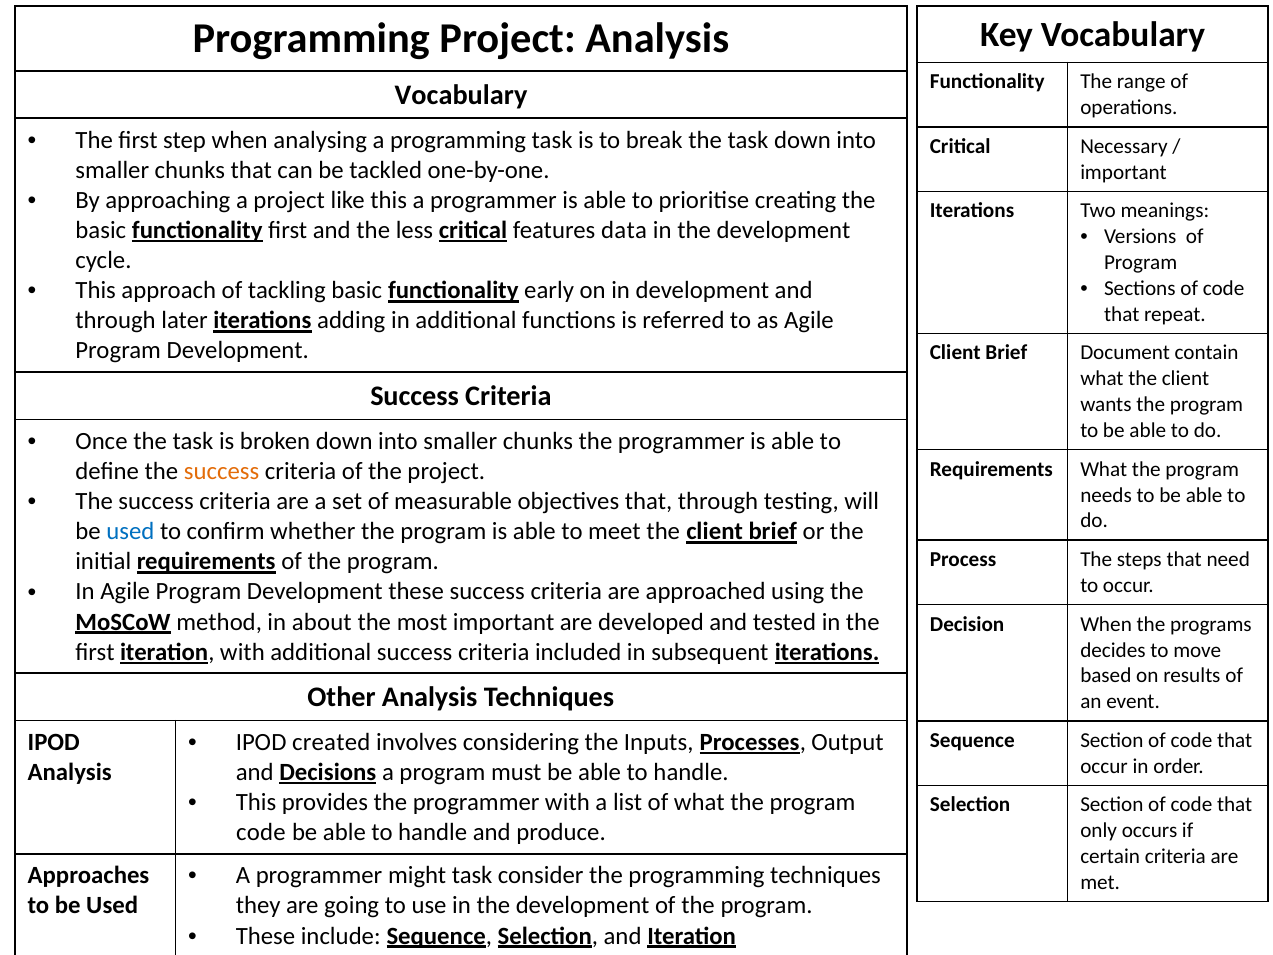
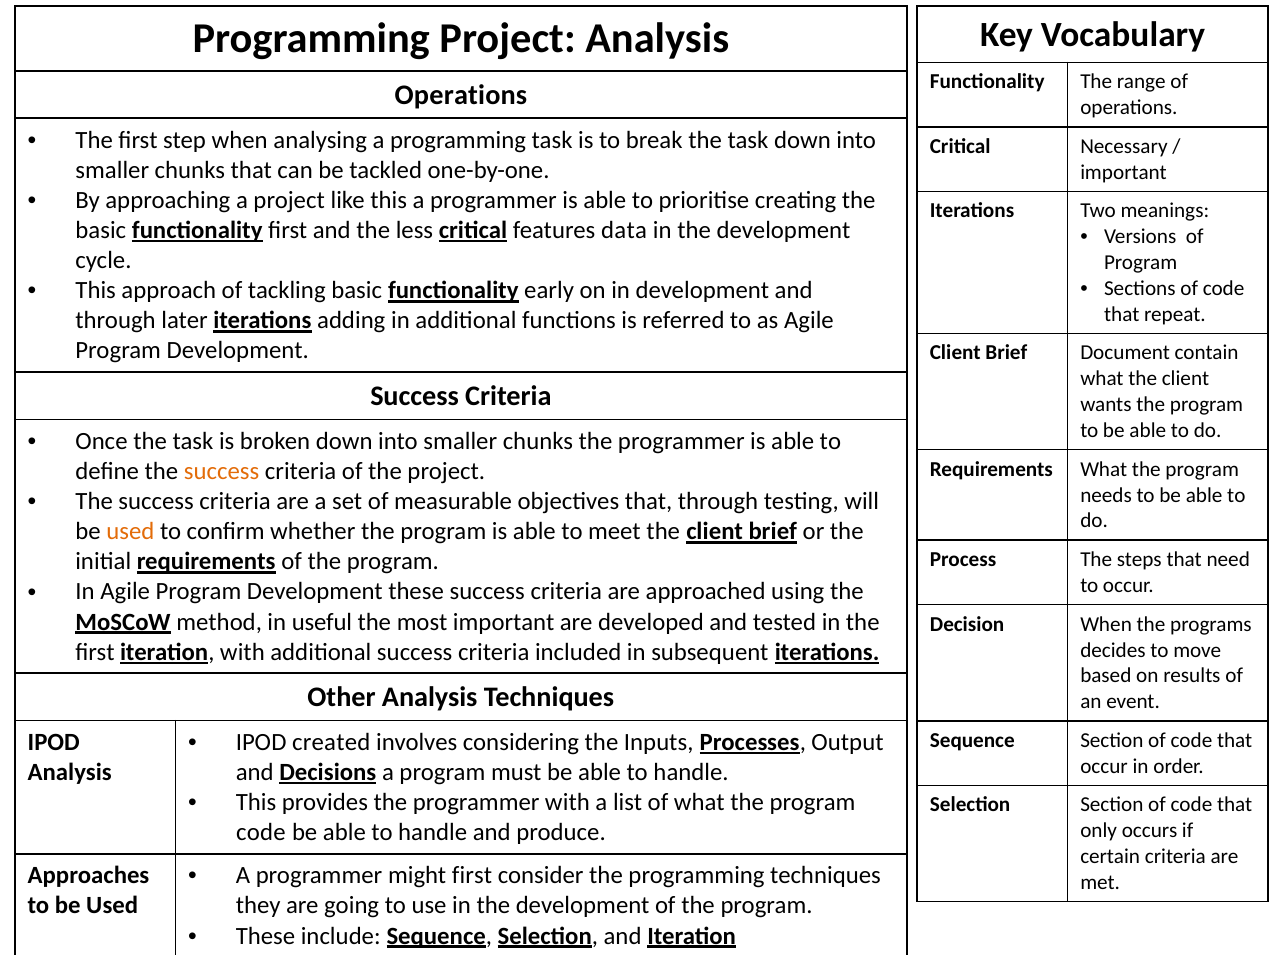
Vocabulary: Vocabulary -> Operations (461, 95)
used colour: blue -> orange (130, 531)
about: about -> useful (322, 622)
might task: task -> first (472, 875)
